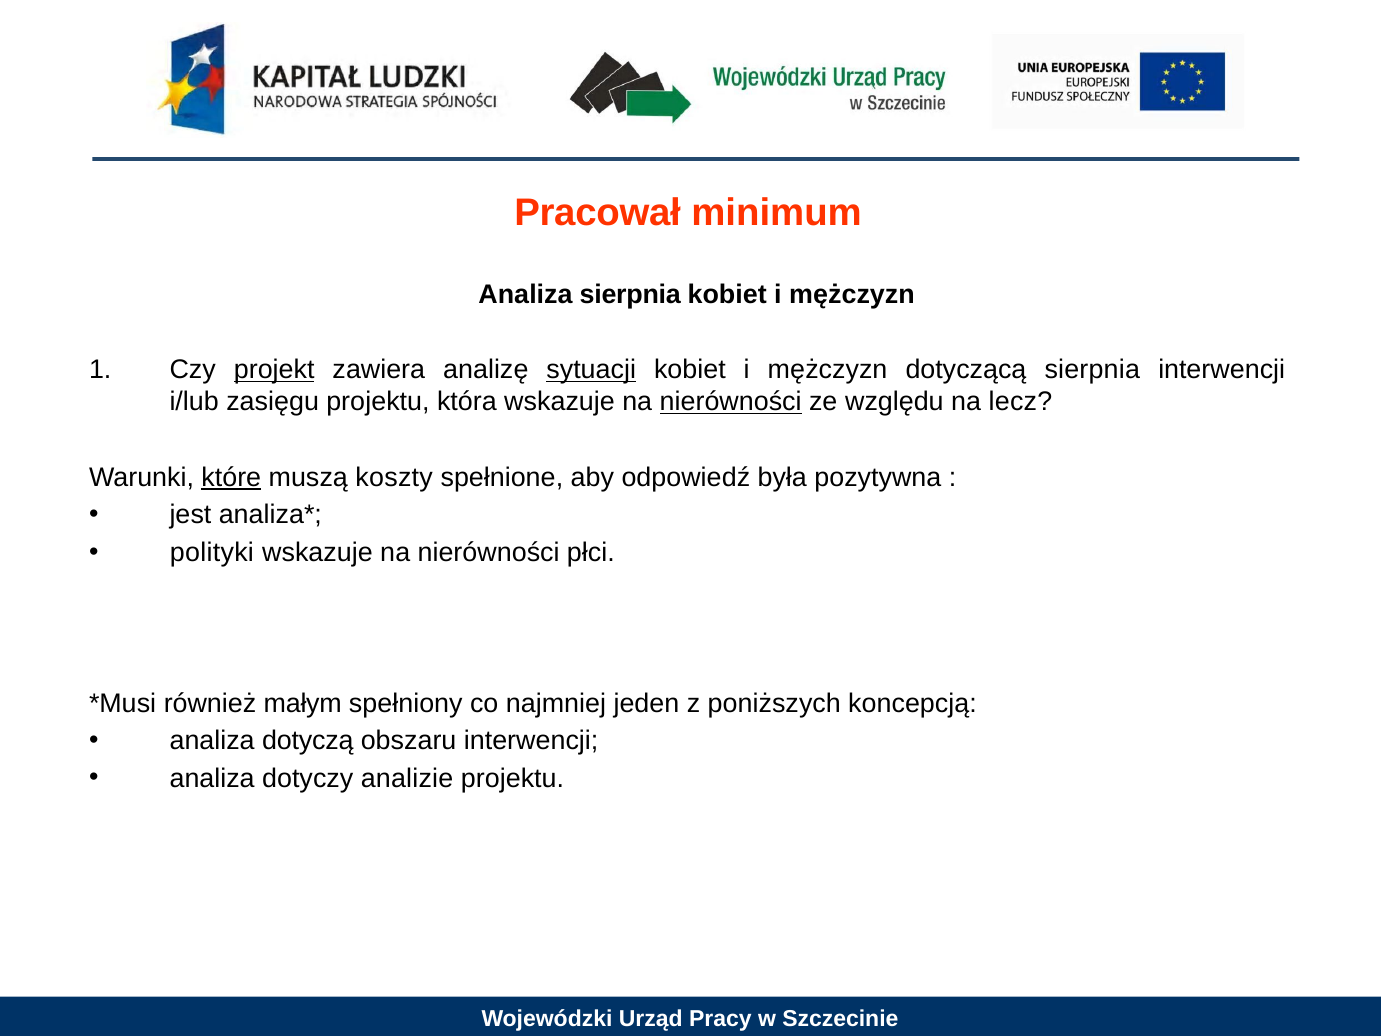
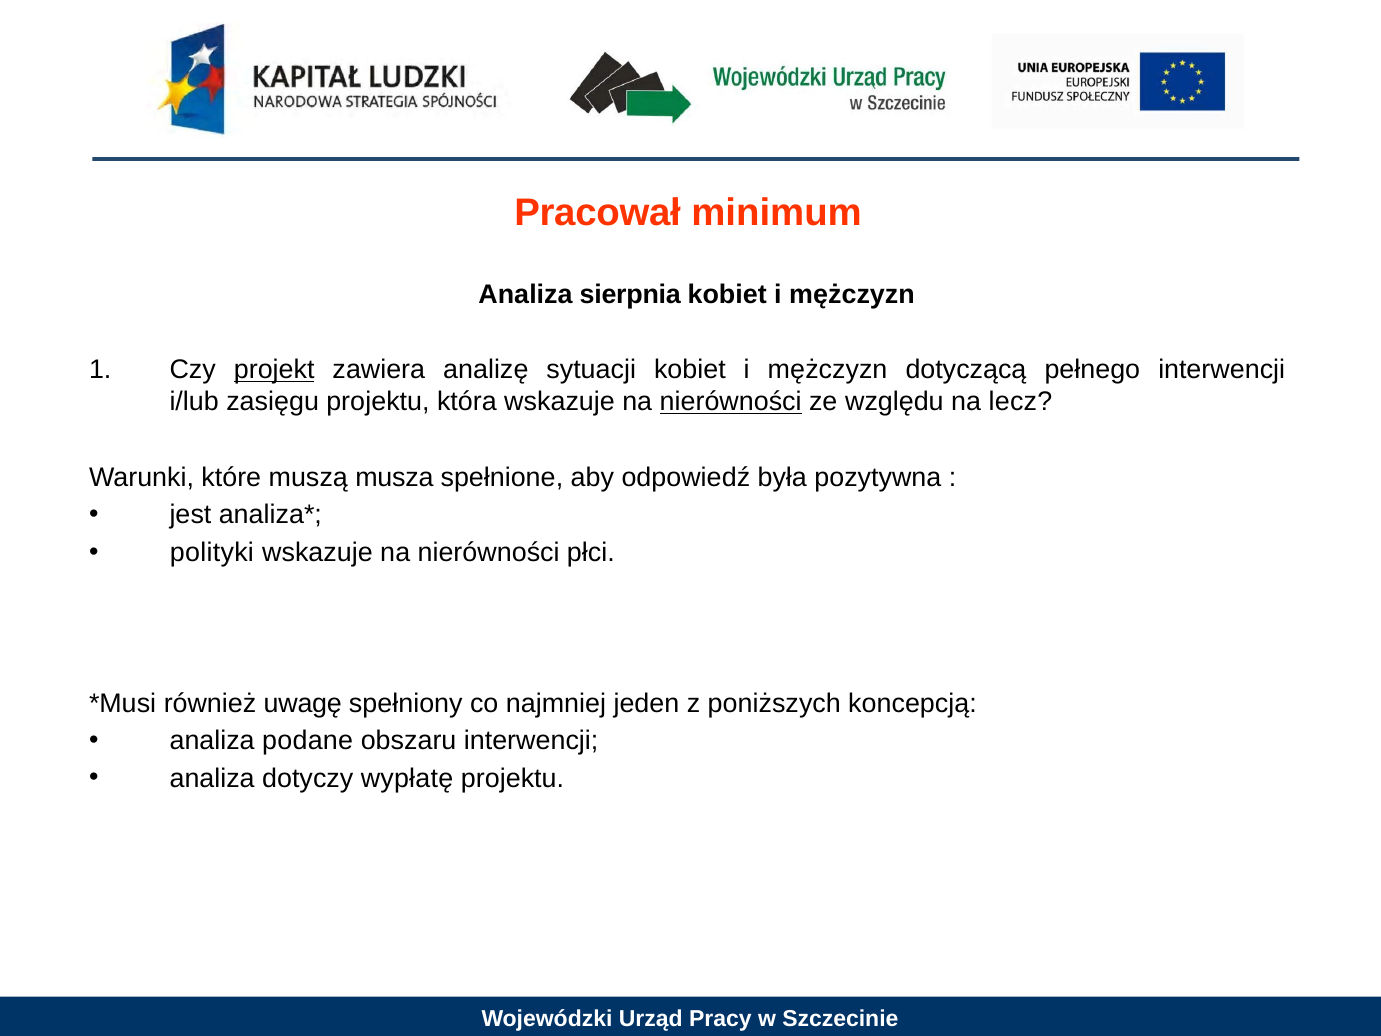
sytuacji underline: present -> none (591, 370)
dotyczącą sierpnia: sierpnia -> pełnego (1092, 370)
które underline: present -> none (231, 477)
koszty: koszty -> musza (394, 477)
małym: małym -> uwagę (303, 703)
dotyczą: dotyczą -> podane (308, 741)
analizie: analizie -> wypłatę (407, 778)
